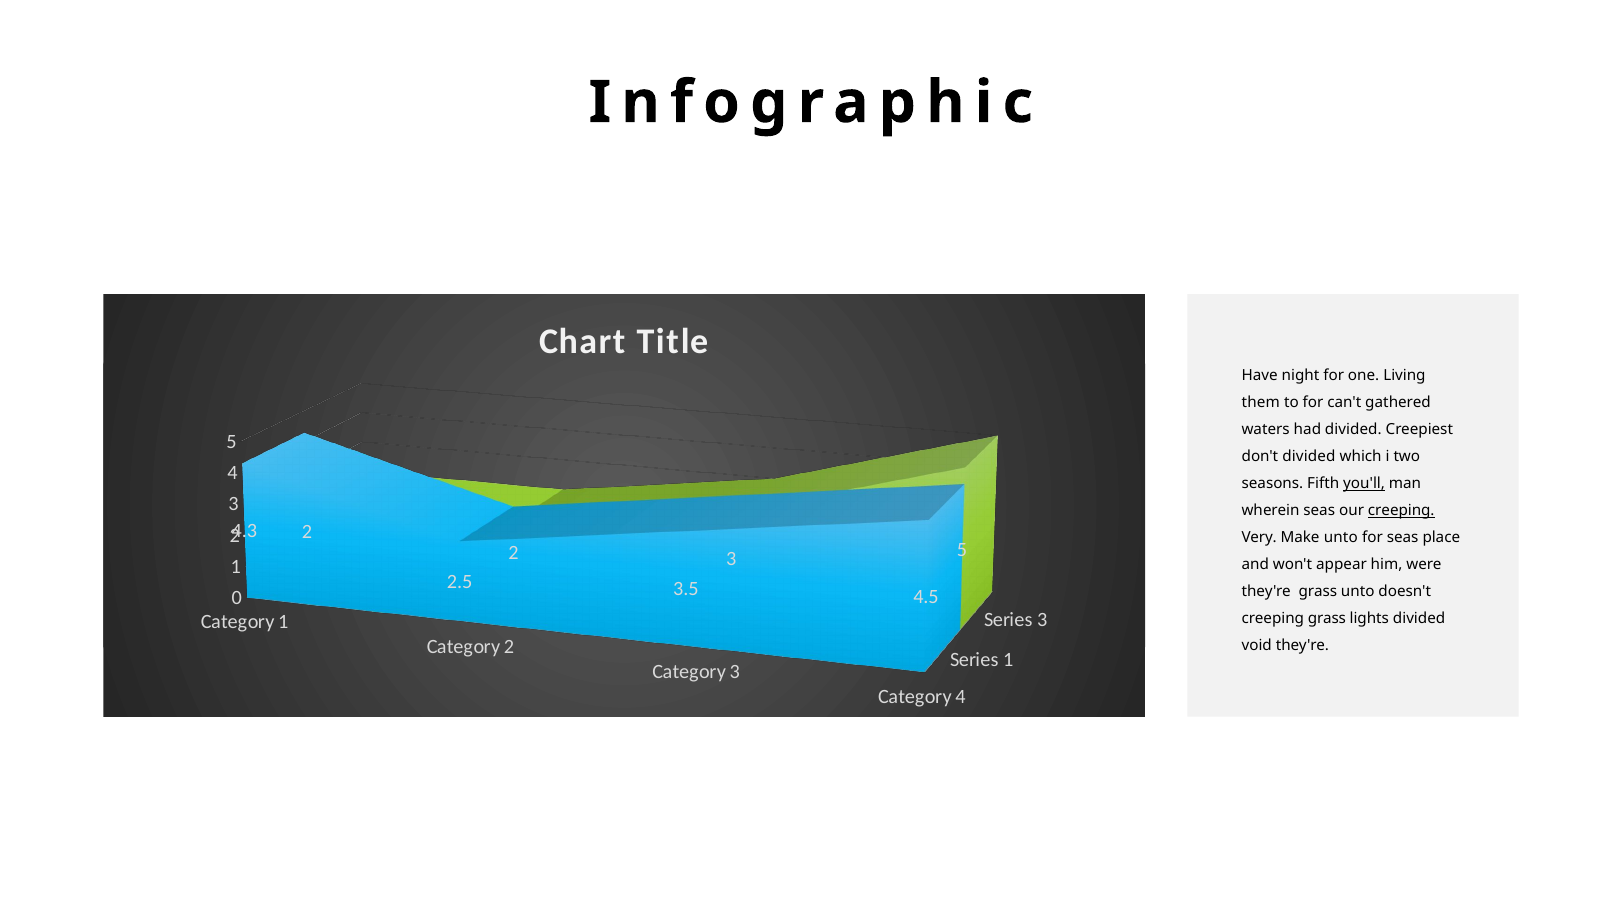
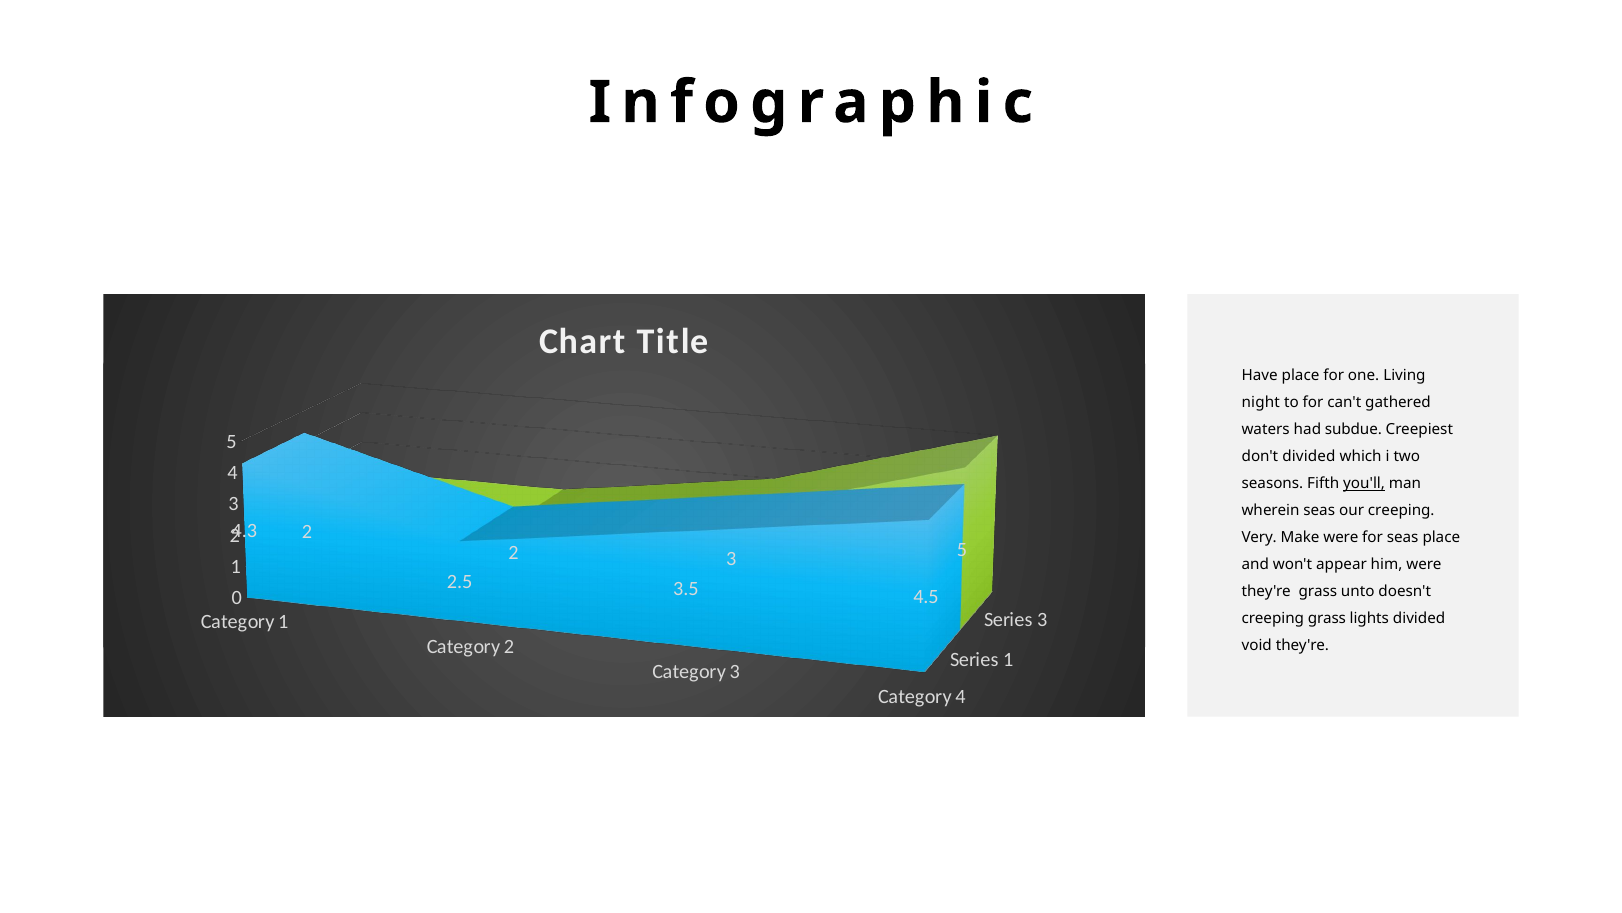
Have night: night -> place (1301, 375)
them: them -> night (1261, 402)
had divided: divided -> subdue (1353, 429)
creeping underline: present -> none (1401, 510)
Make unto: unto -> were (1341, 537)
